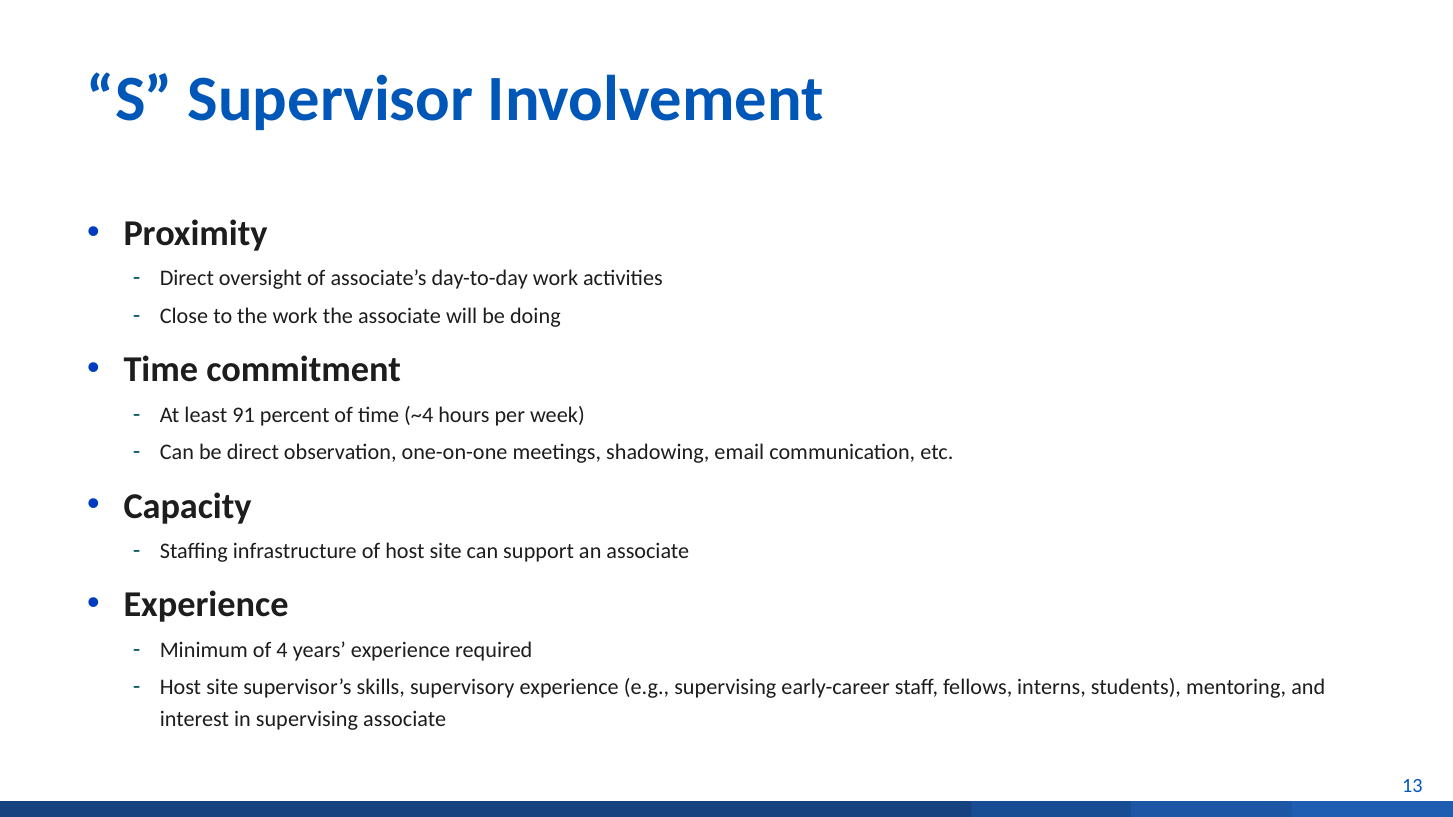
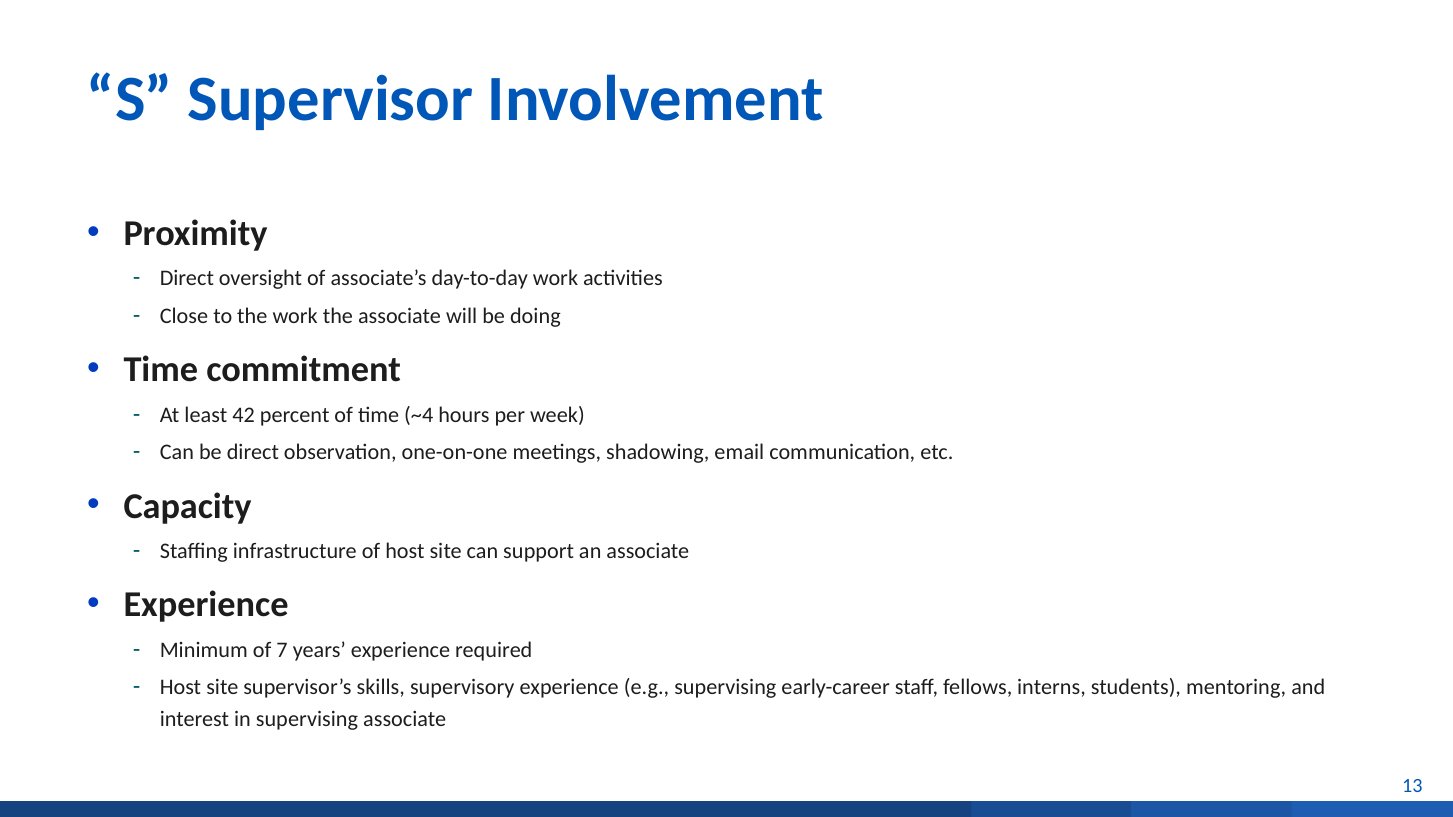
91: 91 -> 42 (244, 415)
4: 4 -> 7 (282, 650)
